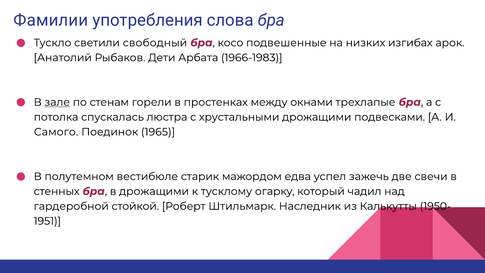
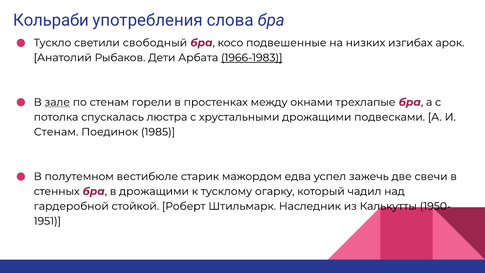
Фамилии: Фамилии -> Кольраби (51, 20)
1966-1983 underline: none -> present (252, 58)
Самого: Самого -> Стенам (56, 132)
1965: 1965 -> 1985 (158, 132)
